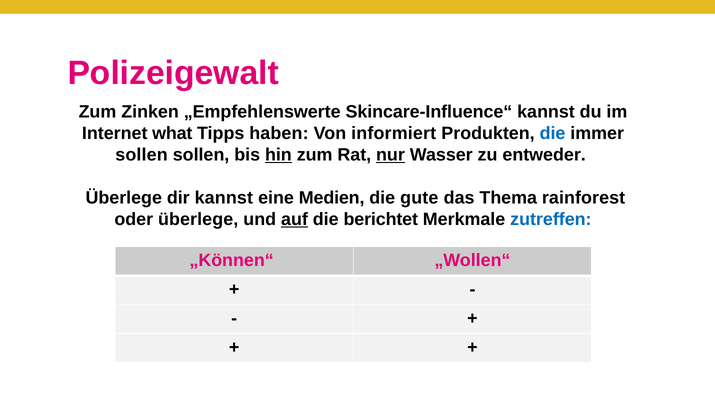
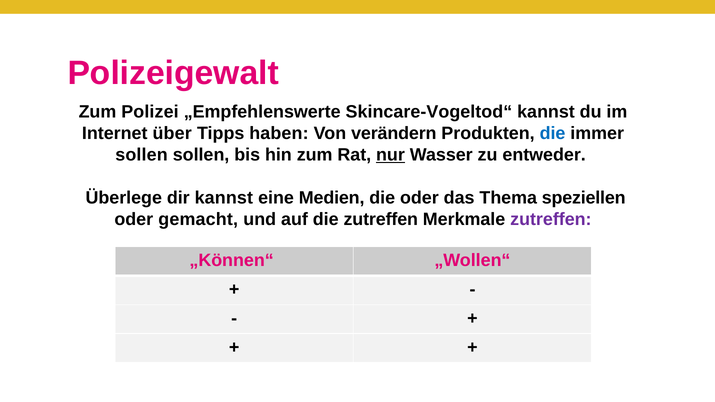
Zinken: Zinken -> Polizei (150, 112)
Skincare-Influence“: Skincare-Influence“ -> Skincare-Vogeltod“ (429, 112)
what: what -> über (172, 133)
informiert: informiert -> verändern (394, 133)
hin underline: present -> none (278, 155)
die gute: gute -> oder (419, 198)
rainforest: rainforest -> speziellen (584, 198)
oder überlege: überlege -> gemacht (198, 219)
auf underline: present -> none (294, 219)
die berichtet: berichtet -> zutreffen (381, 219)
zutreffen colour: blue -> purple (551, 219)
